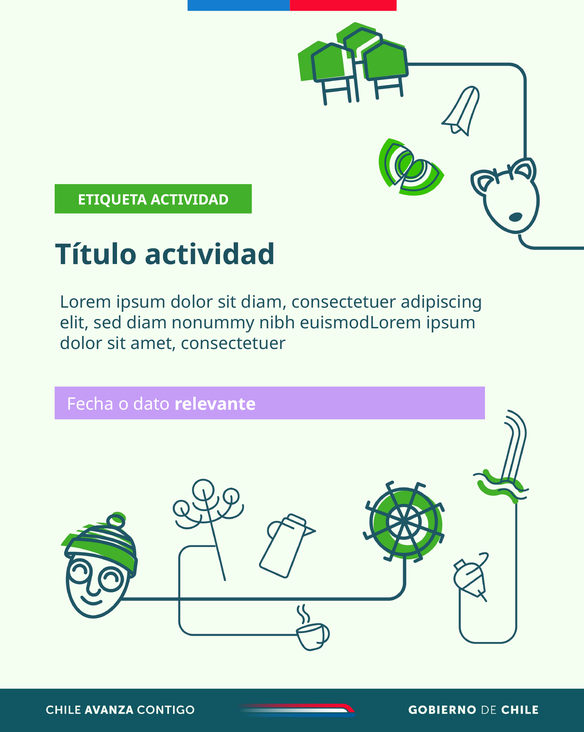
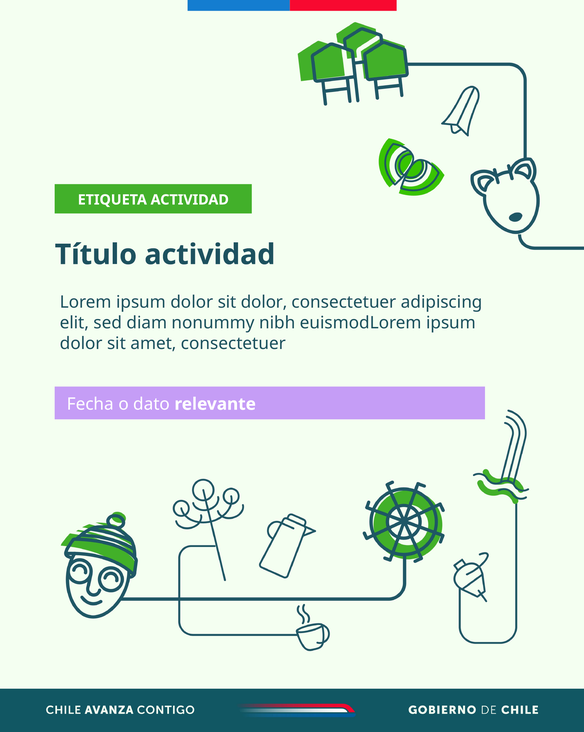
sit diam: diam -> dolor (264, 302)
